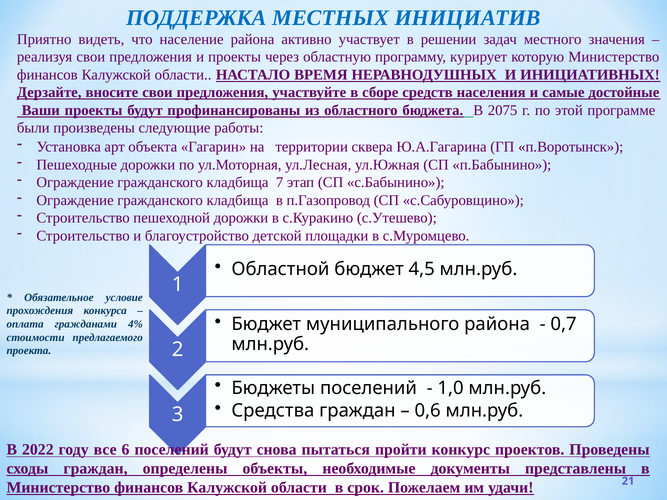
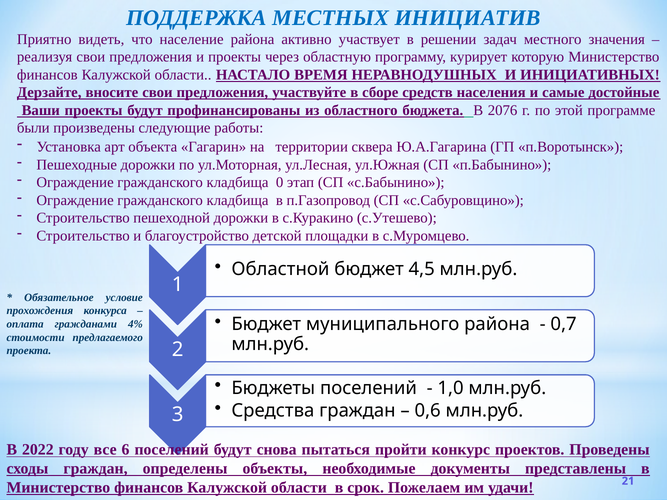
2075: 2075 -> 2076 (503, 110)
7: 7 -> 0 (280, 183)
